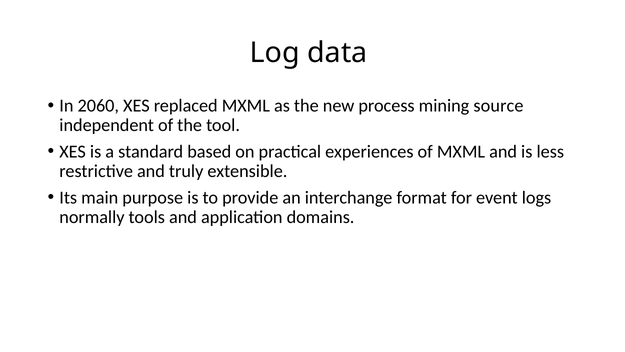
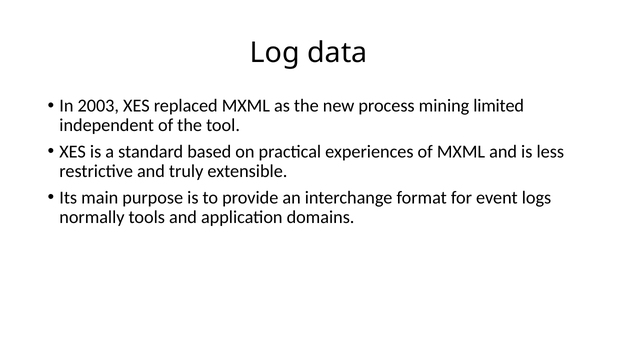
2060: 2060 -> 2003 (98, 106)
source: source -> limited (499, 106)
